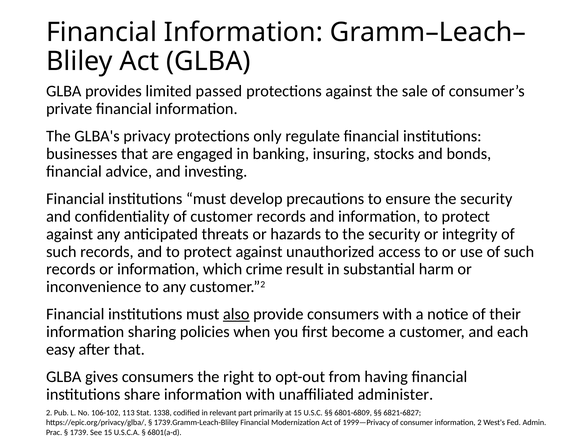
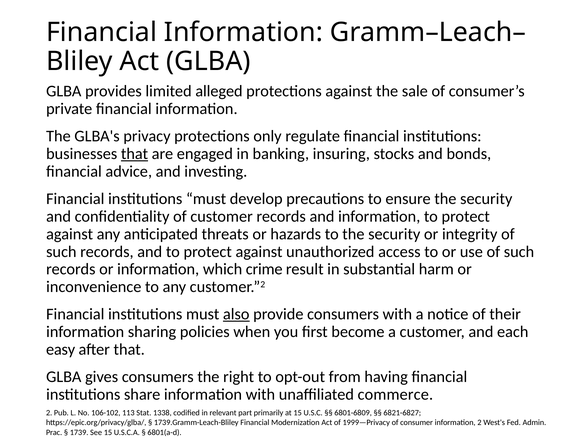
passed: passed -> alleged (219, 91)
that underline: none -> present (135, 154)
administer: administer -> commerce (395, 394)
